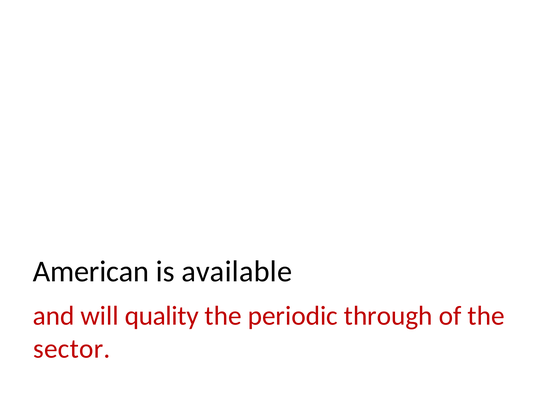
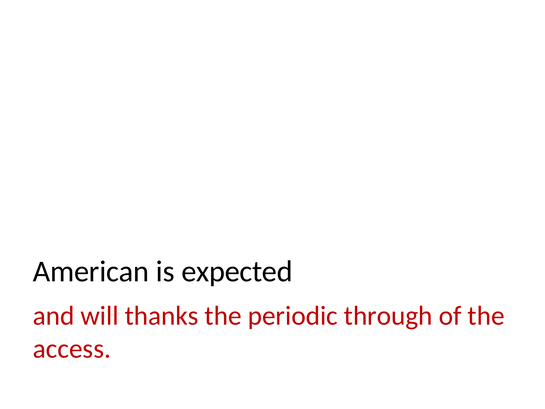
available: available -> expected (237, 271)
quality: quality -> thanks (162, 316)
sector: sector -> access (72, 348)
